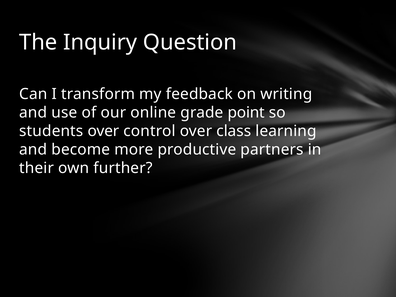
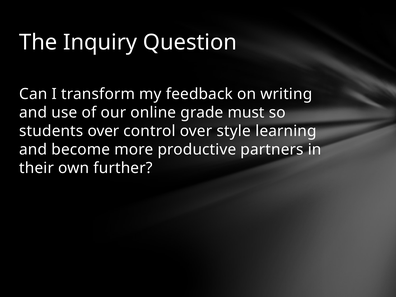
point: point -> must (246, 113)
class: class -> style (234, 131)
